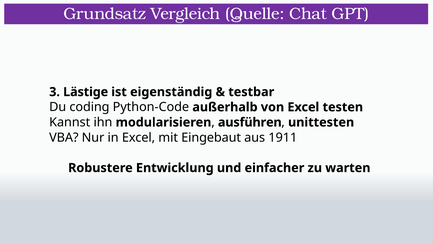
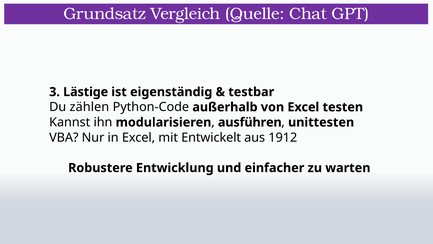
coding: coding -> zählen (89, 107)
Eingebaut: Eingebaut -> Entwickelt (211, 137)
1911: 1911 -> 1912 (283, 137)
